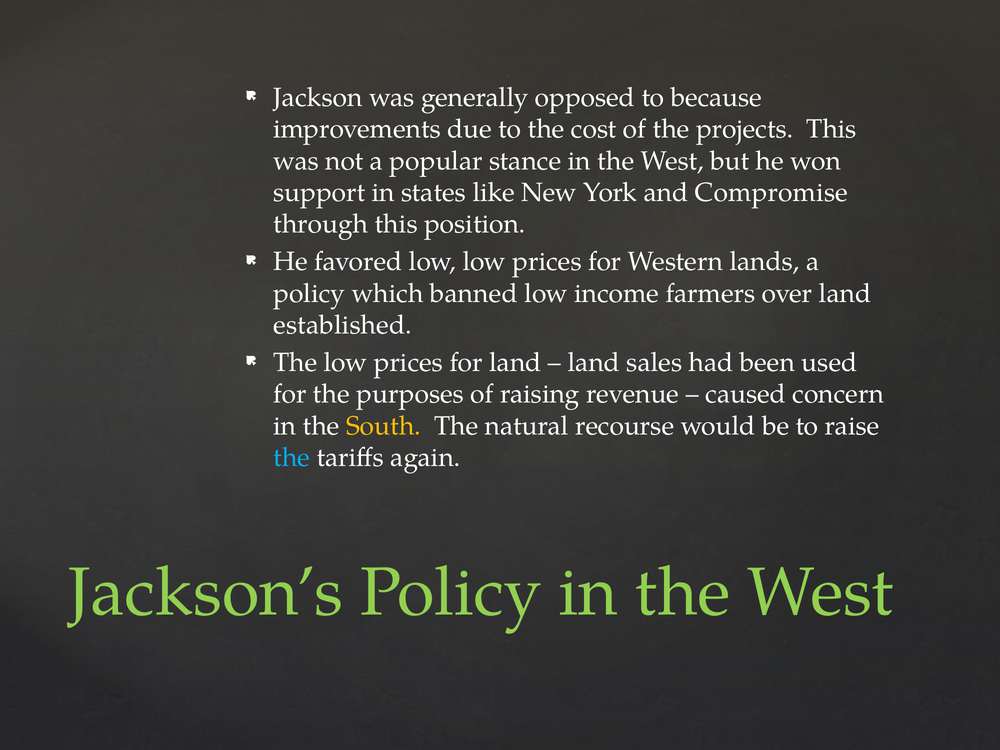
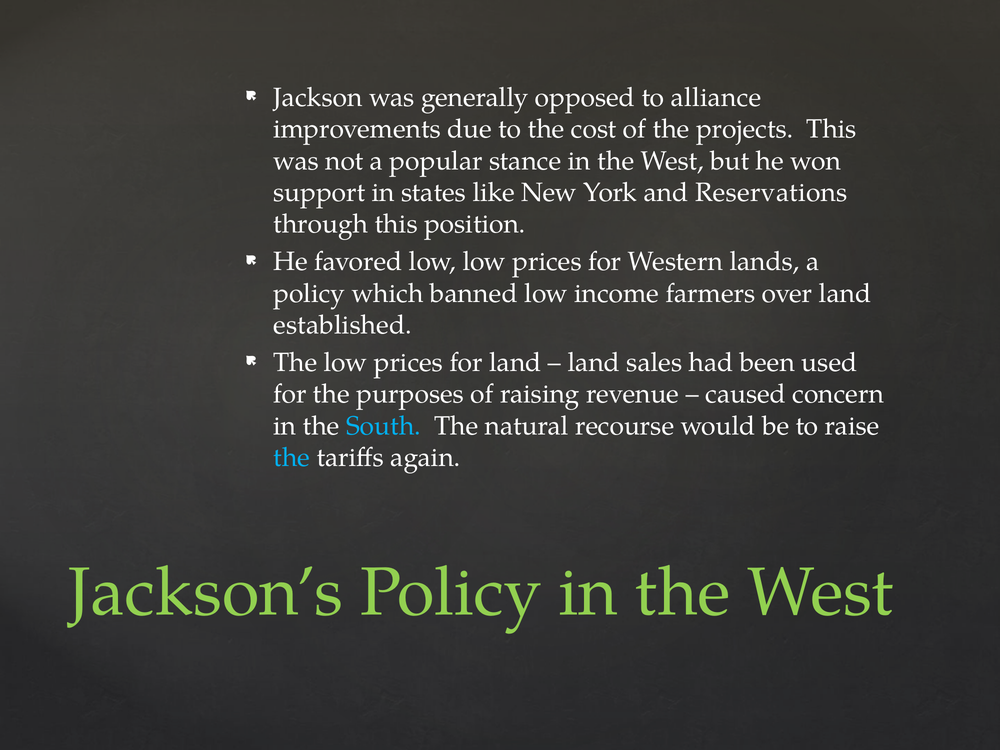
because: because -> alliance (716, 98)
Compromise: Compromise -> Reservations (771, 193)
South colour: yellow -> light blue (384, 426)
